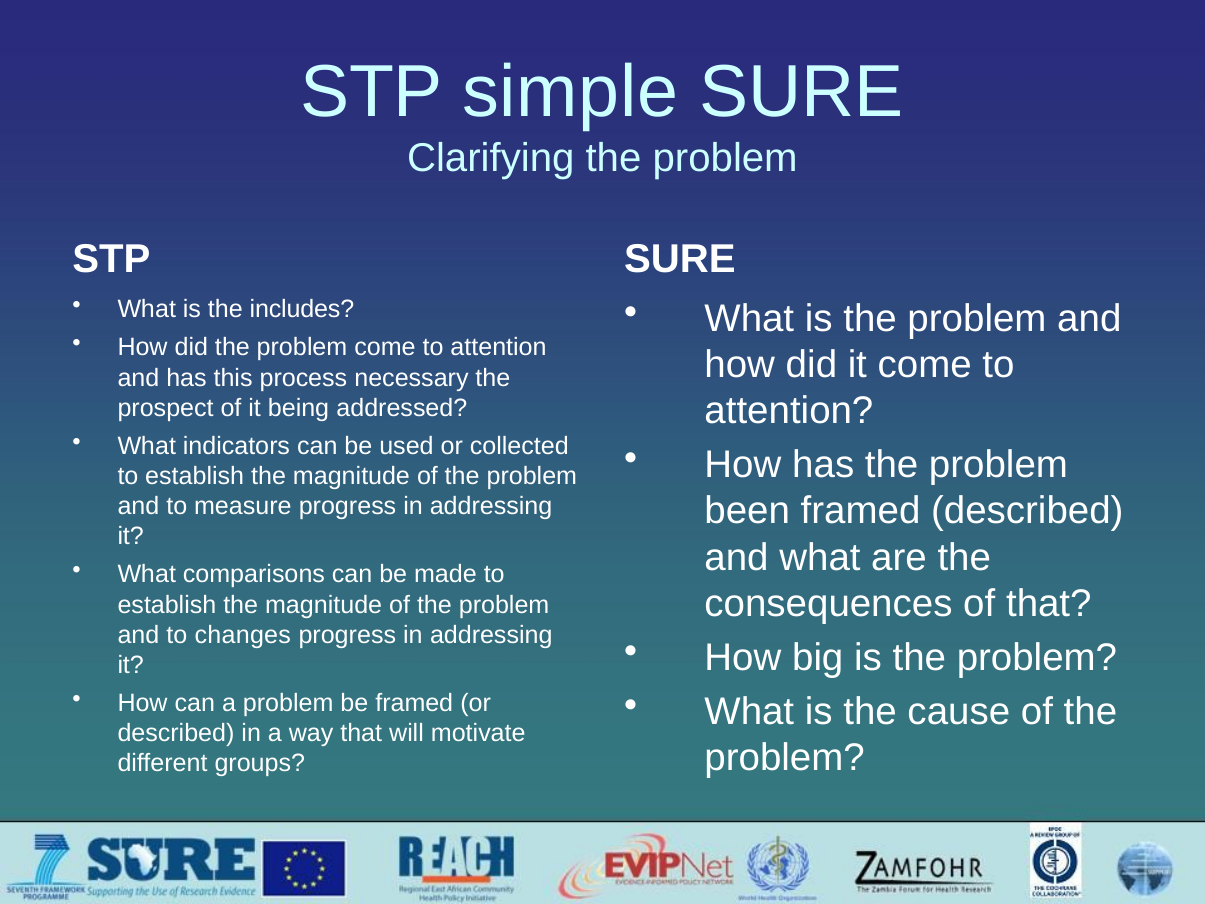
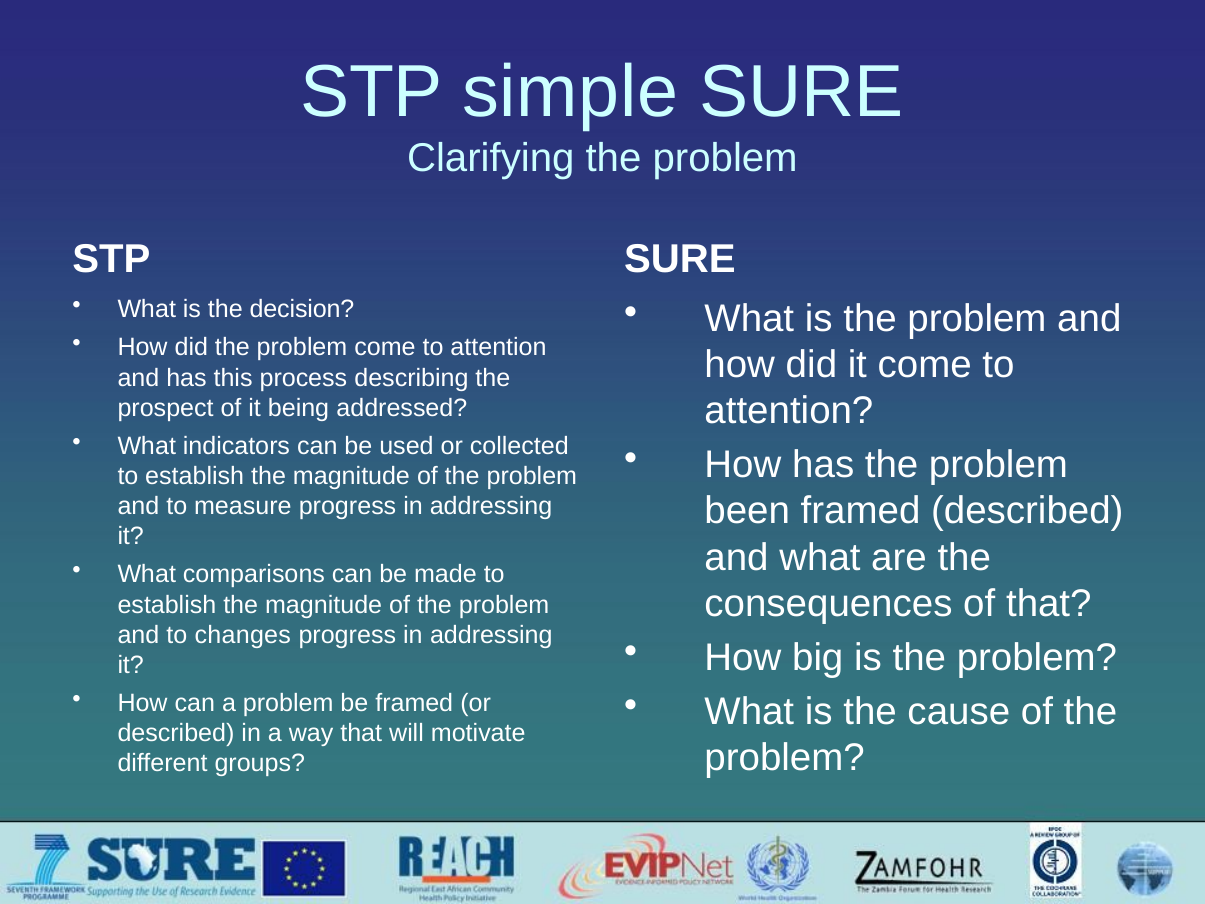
includes: includes -> decision (302, 309)
necessary: necessary -> describing (411, 378)
